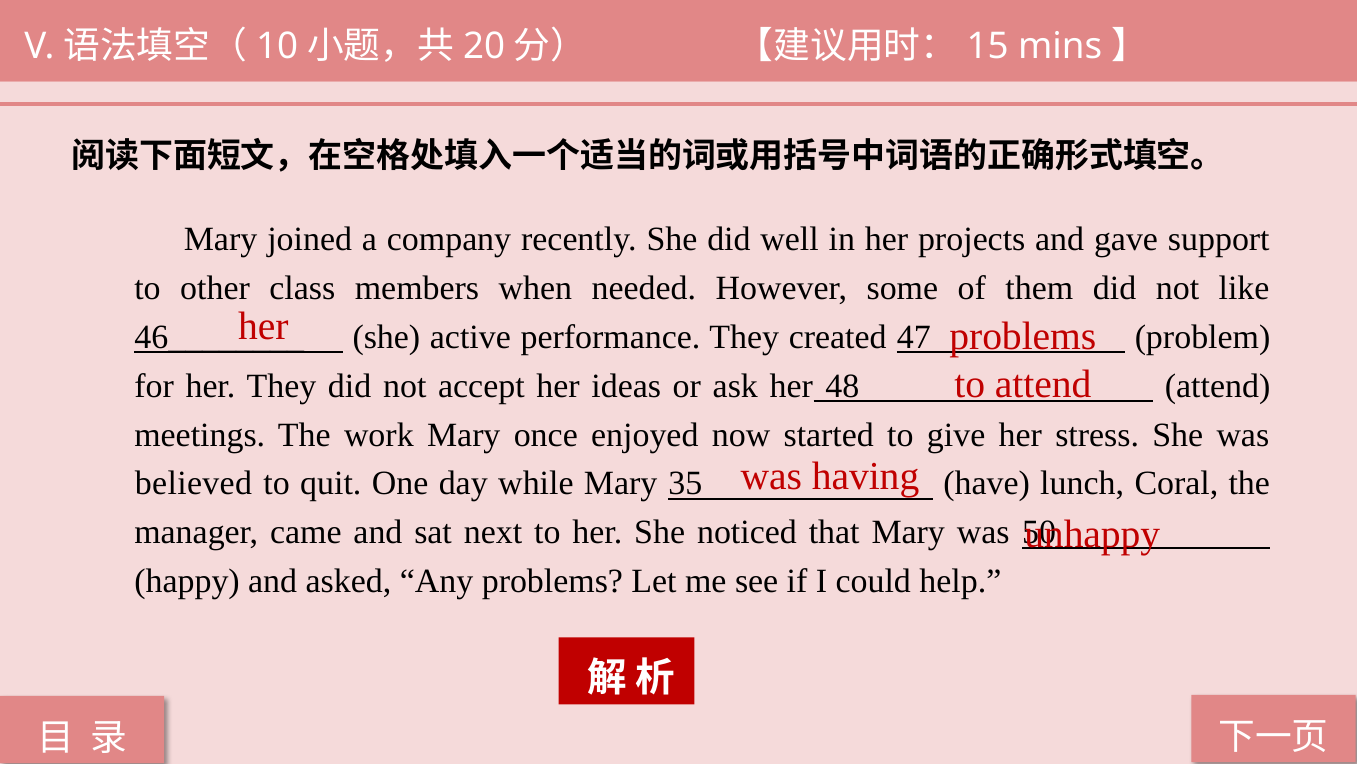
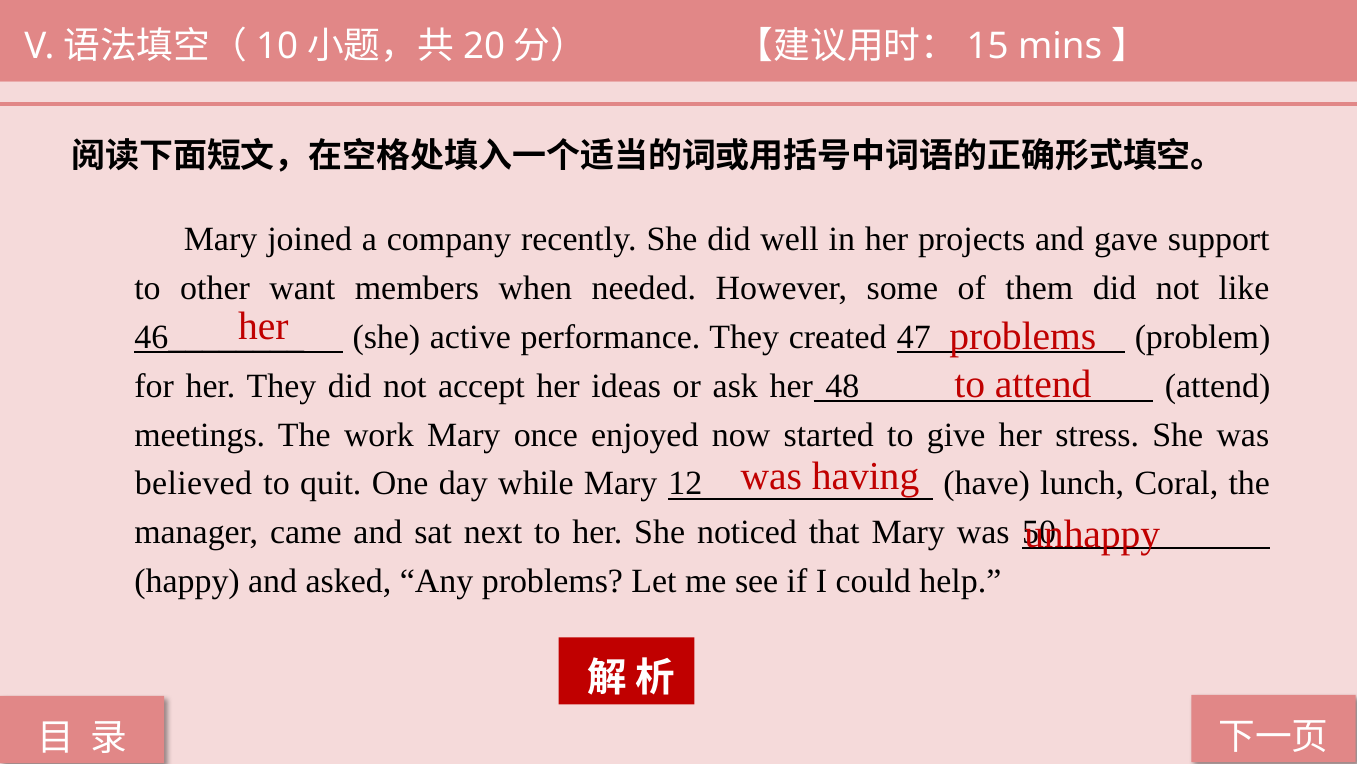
class: class -> want (302, 288)
35: 35 -> 12 (685, 483)
